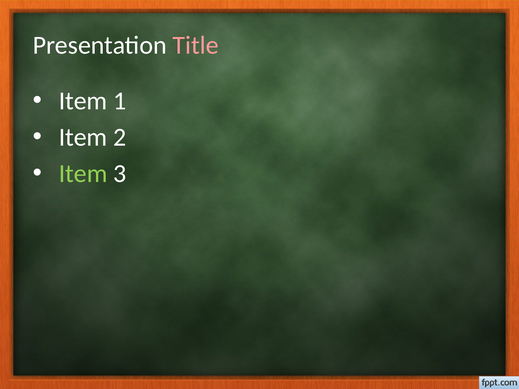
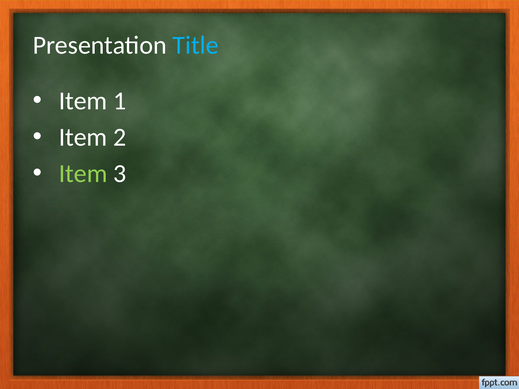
Title colour: pink -> light blue (196, 45)
